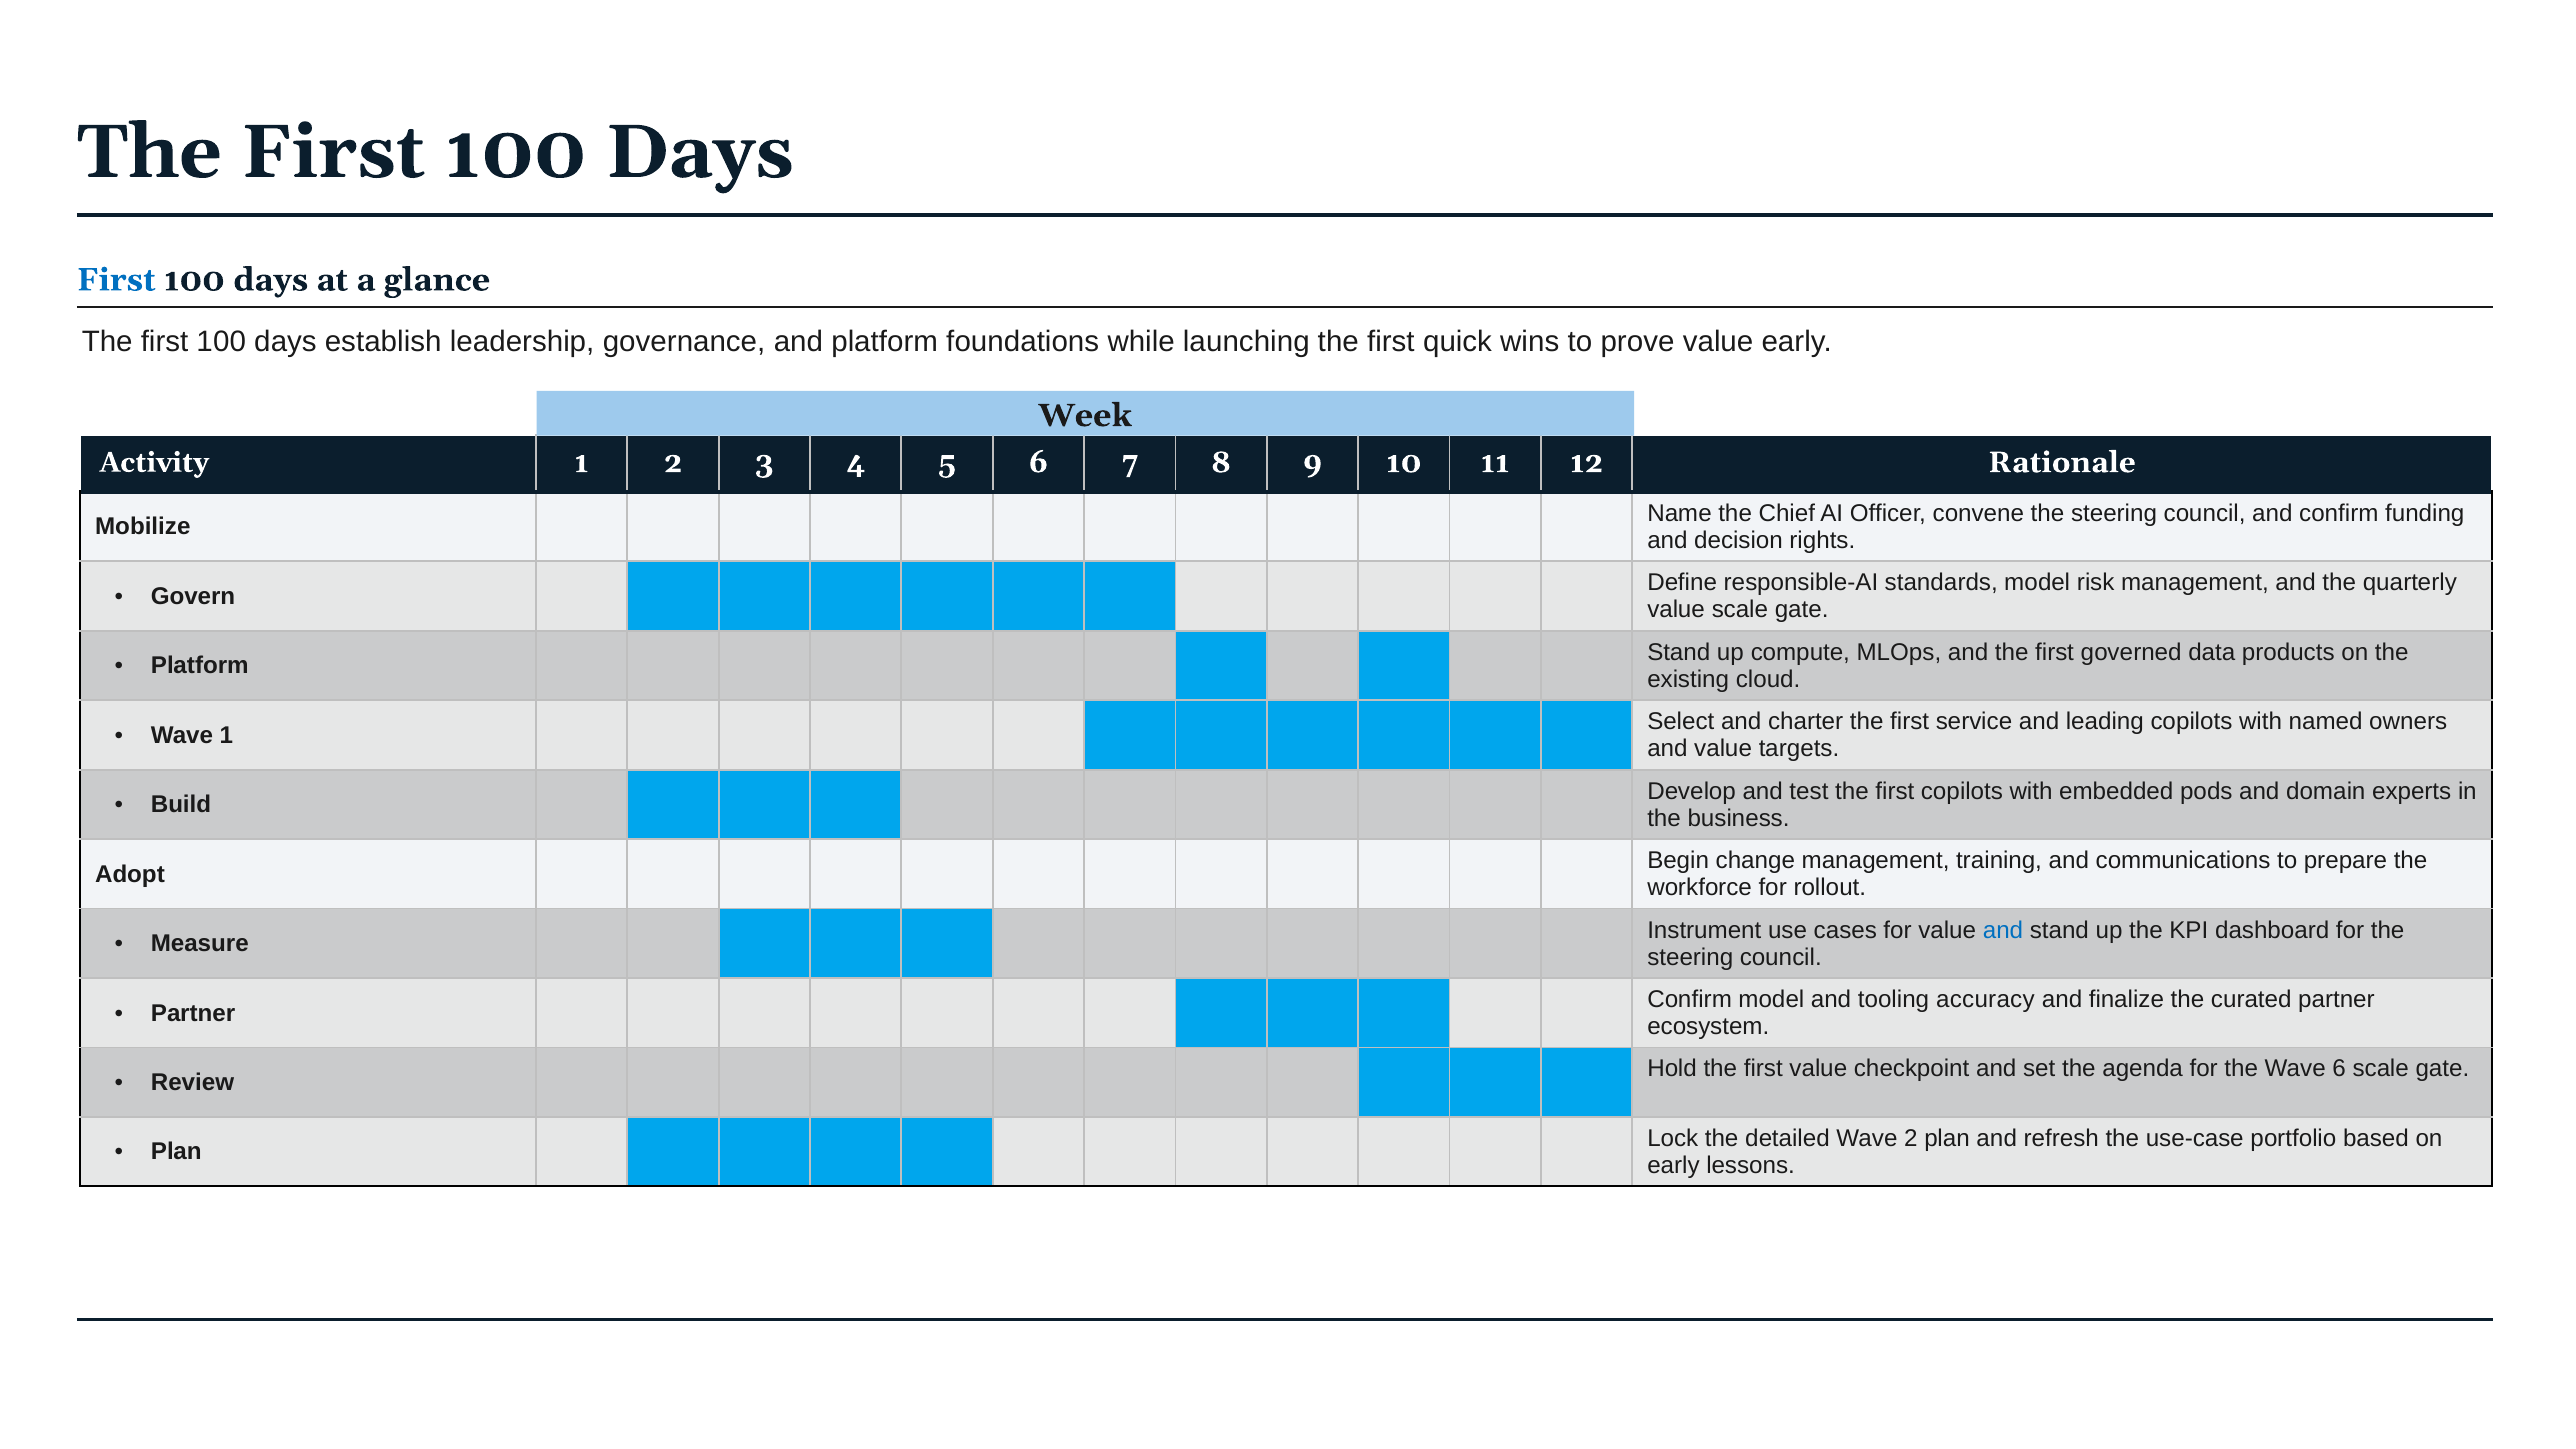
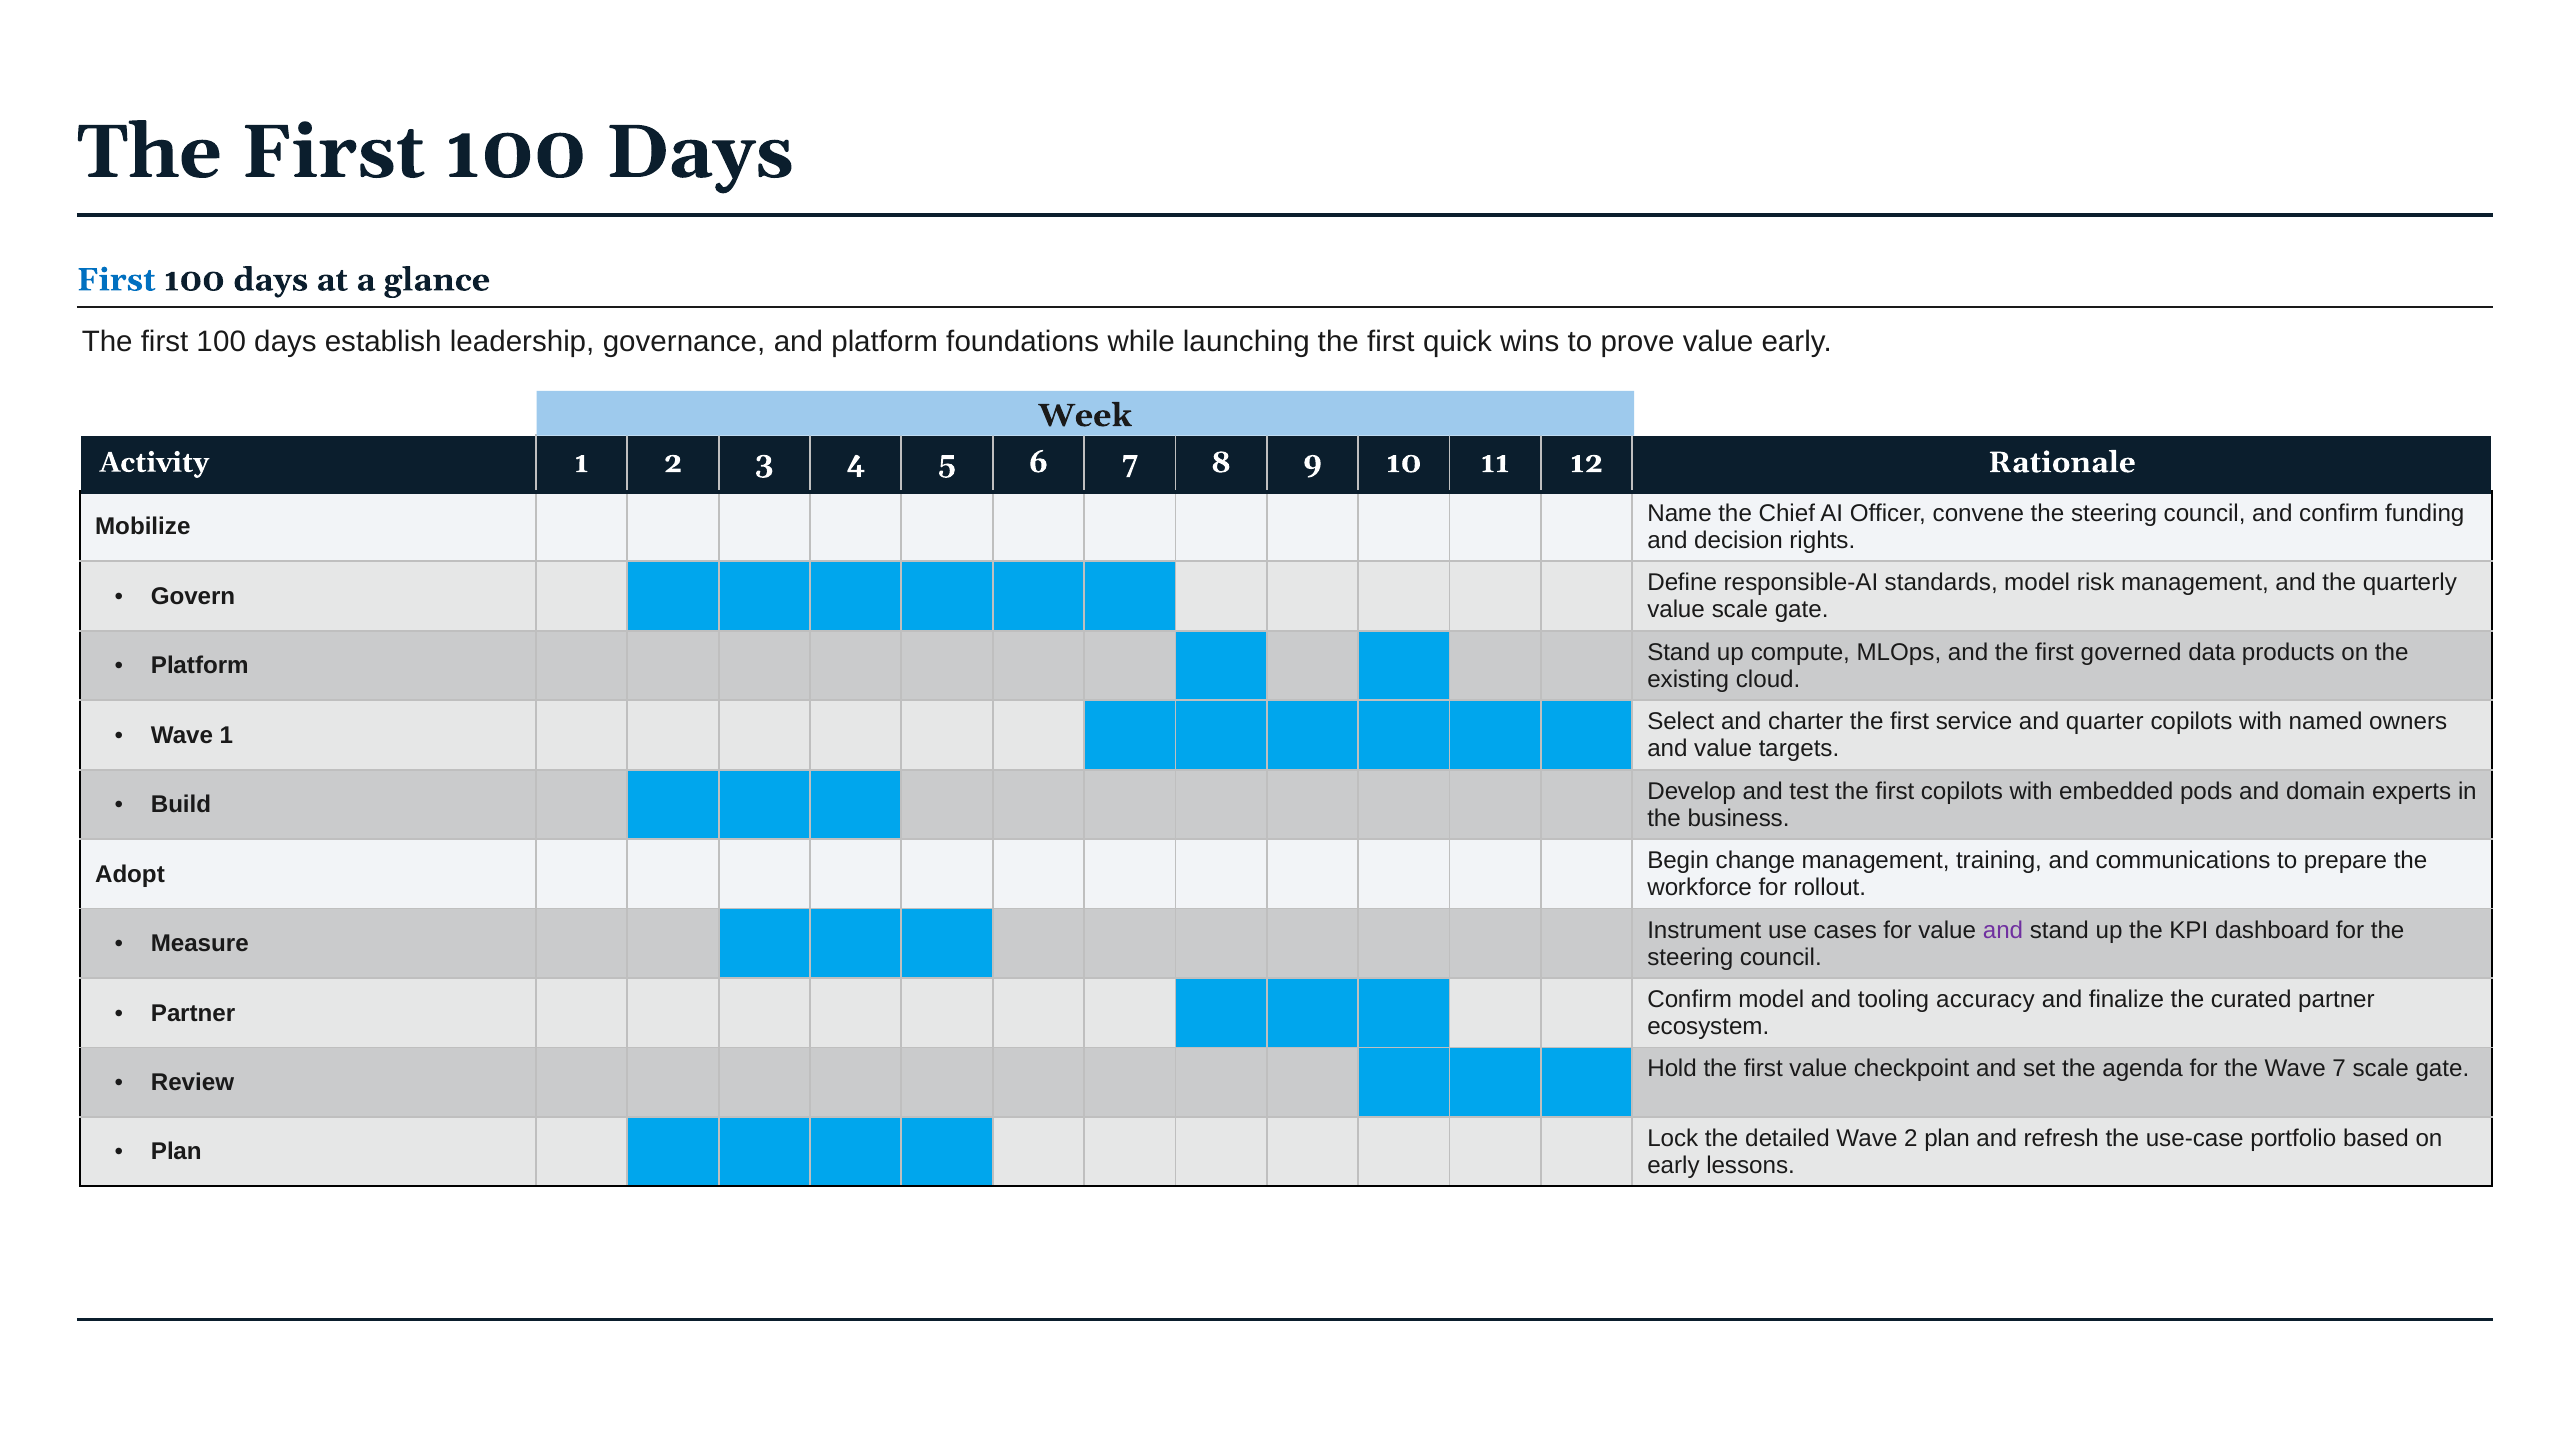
leading: leading -> quarter (2105, 722)
and colour: blue -> purple (2003, 930)
Wave 6: 6 -> 7 (2339, 1069)
